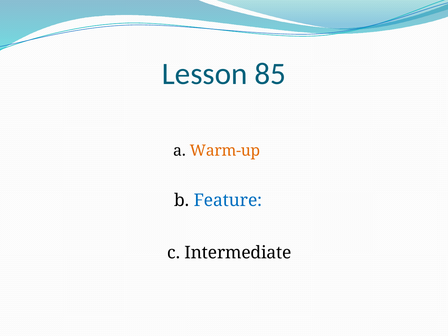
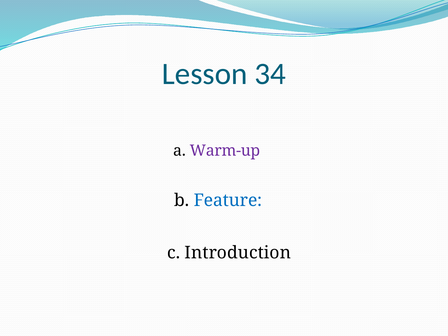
85: 85 -> 34 (270, 74)
Warm-up colour: orange -> purple (225, 151)
Intermediate: Intermediate -> Introduction (238, 253)
